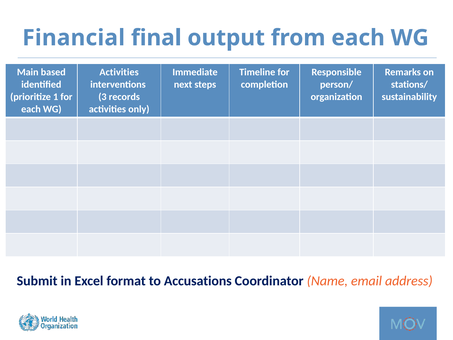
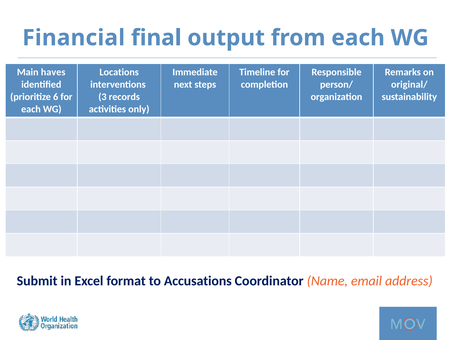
based: based -> haves (53, 72)
Activities: Activities -> Locations (119, 72)
stations/: stations/ -> original/ (409, 84)
1: 1 -> 6 (56, 97)
